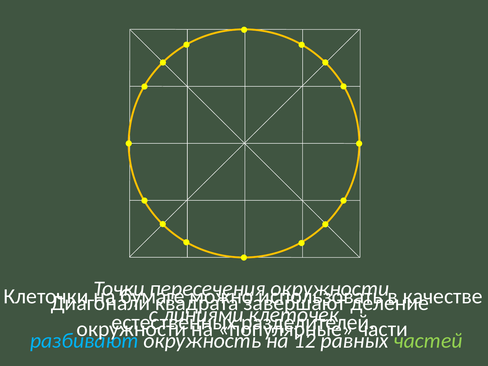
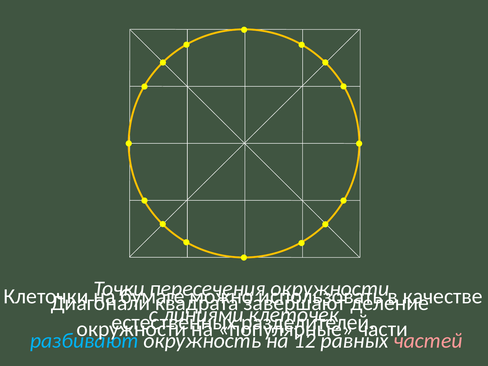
частей colour: light green -> pink (428, 341)
